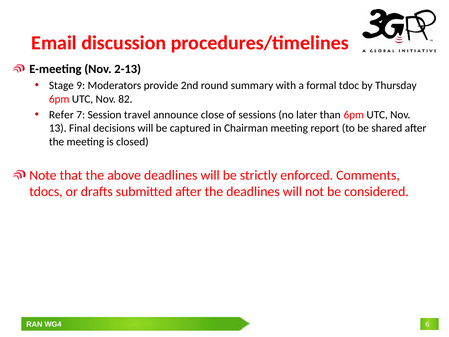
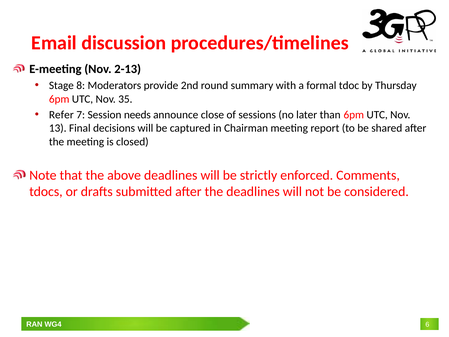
9: 9 -> 8 (81, 85)
82: 82 -> 35 (125, 99)
travel: travel -> needs (137, 115)
